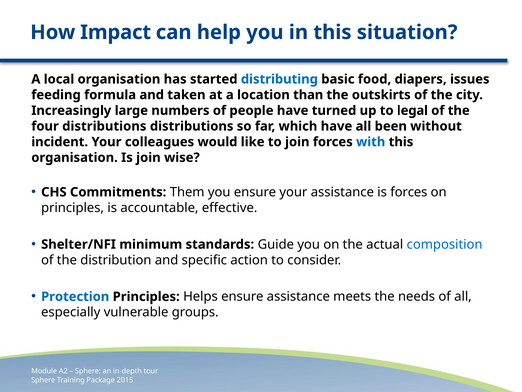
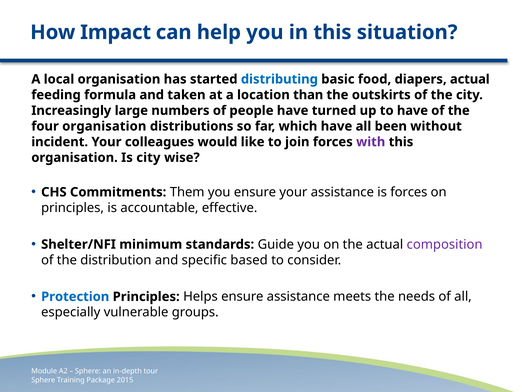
diapers issues: issues -> actual (470, 79)
to legal: legal -> have (412, 110)
four distributions: distributions -> organisation (104, 126)
with colour: blue -> purple (371, 142)
Is join: join -> city (148, 157)
composition colour: blue -> purple (445, 244)
action: action -> based (249, 260)
